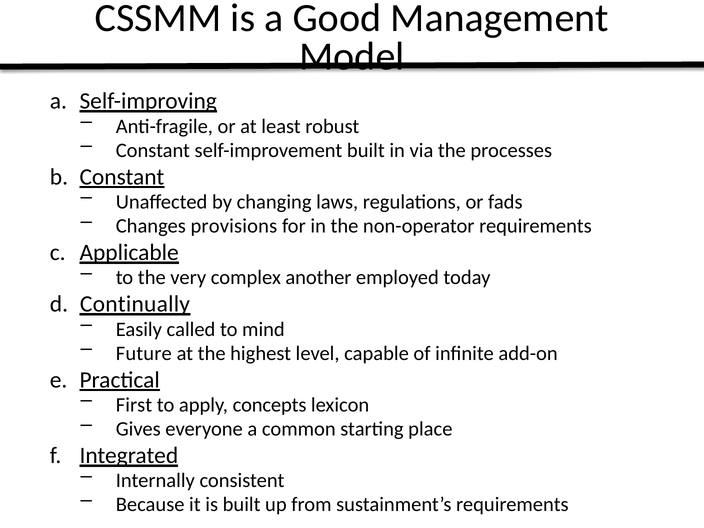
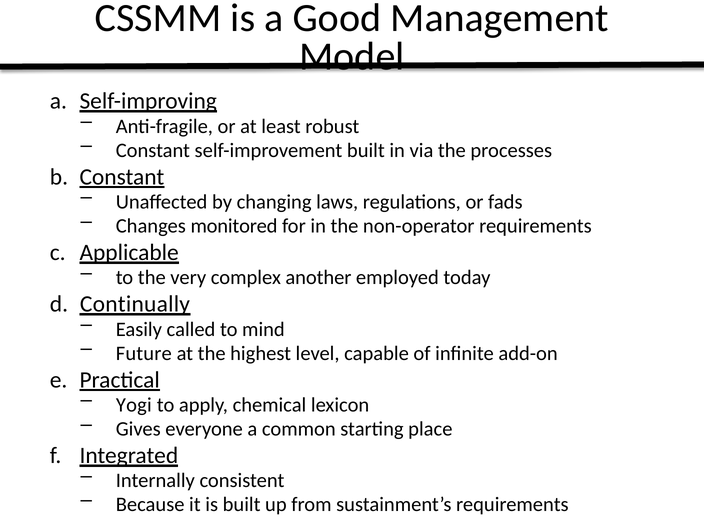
provisions: provisions -> monitored (234, 226)
First: First -> Yogi (134, 405)
concepts: concepts -> chemical (269, 405)
